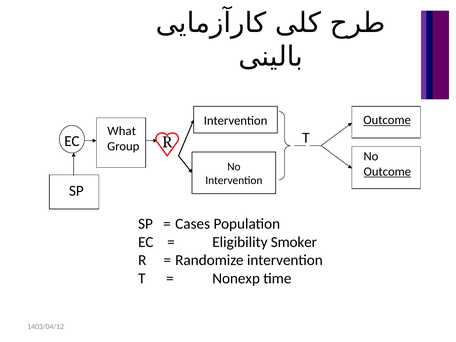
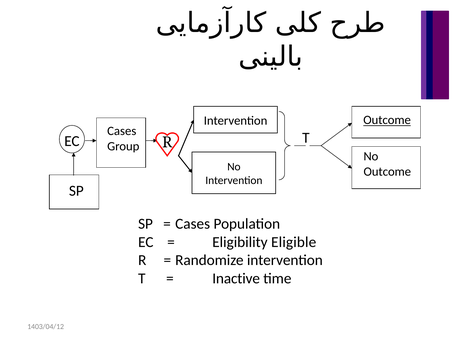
What: What -> Cases (122, 131)
Outcome underline: present -> none (387, 172)
Smoker: Smoker -> Eligible (294, 242)
Nonexp: Nonexp -> Inactive (236, 279)
